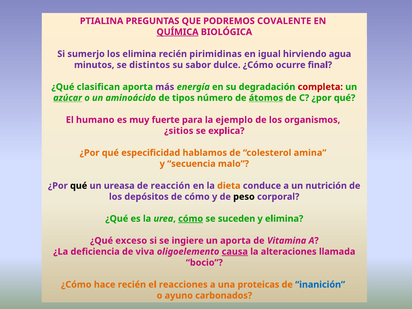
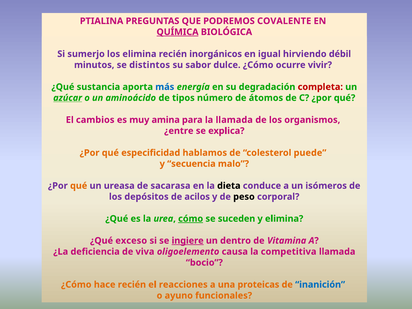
pirimidinas: pirimidinas -> inorgánicos (216, 54)
agua: agua -> débil (340, 54)
final: final -> vivir (320, 65)
clasifican: clasifican -> sustancia (98, 87)
más colour: purple -> blue (165, 87)
átomos underline: present -> none (266, 98)
humano: humano -> cambios (95, 120)
fuerte: fuerte -> amina (166, 120)
la ejemplo: ejemplo -> llamada (234, 120)
¿sitios: ¿sitios -> ¿entre (179, 131)
amina: amina -> puede (310, 153)
qué colour: black -> orange (79, 186)
reacción: reacción -> sacarasa (170, 186)
dieta colour: orange -> black (229, 186)
nutrición: nutrición -> isómeros (326, 186)
de cómo: cómo -> acilos (197, 197)
ingiere underline: none -> present (188, 241)
un aporta: aporta -> dentro (236, 241)
causa underline: present -> none (235, 252)
alteraciones: alteraciones -> competitiva (289, 252)
carbonados: carbonados -> funcionales (224, 296)
